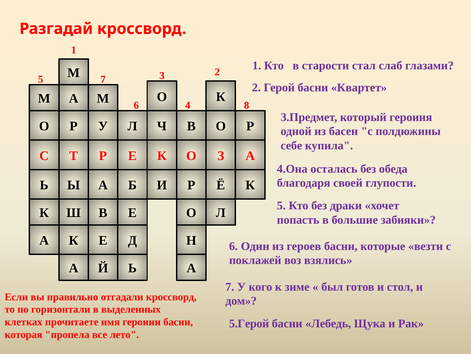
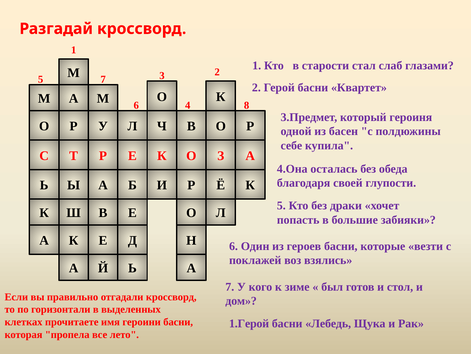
5.Герой: 5.Герой -> 1.Герой (249, 323)
